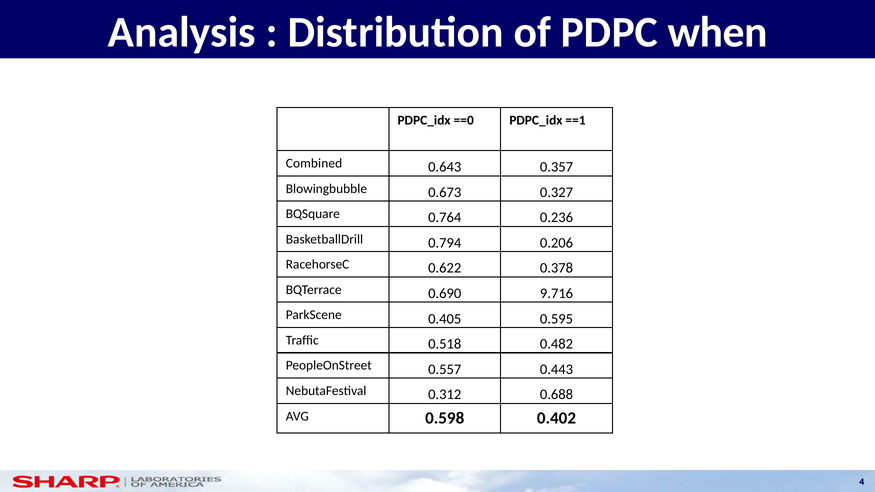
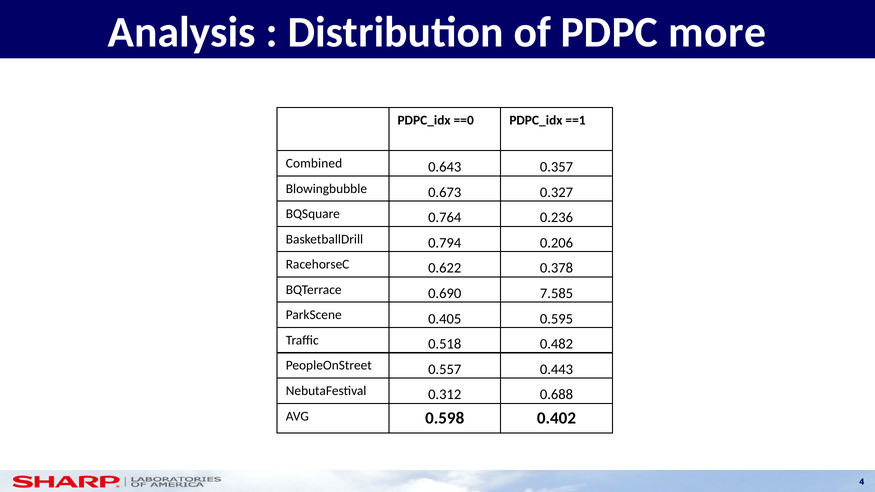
when: when -> more (717, 32)
9.716: 9.716 -> 7.585 (557, 294)
